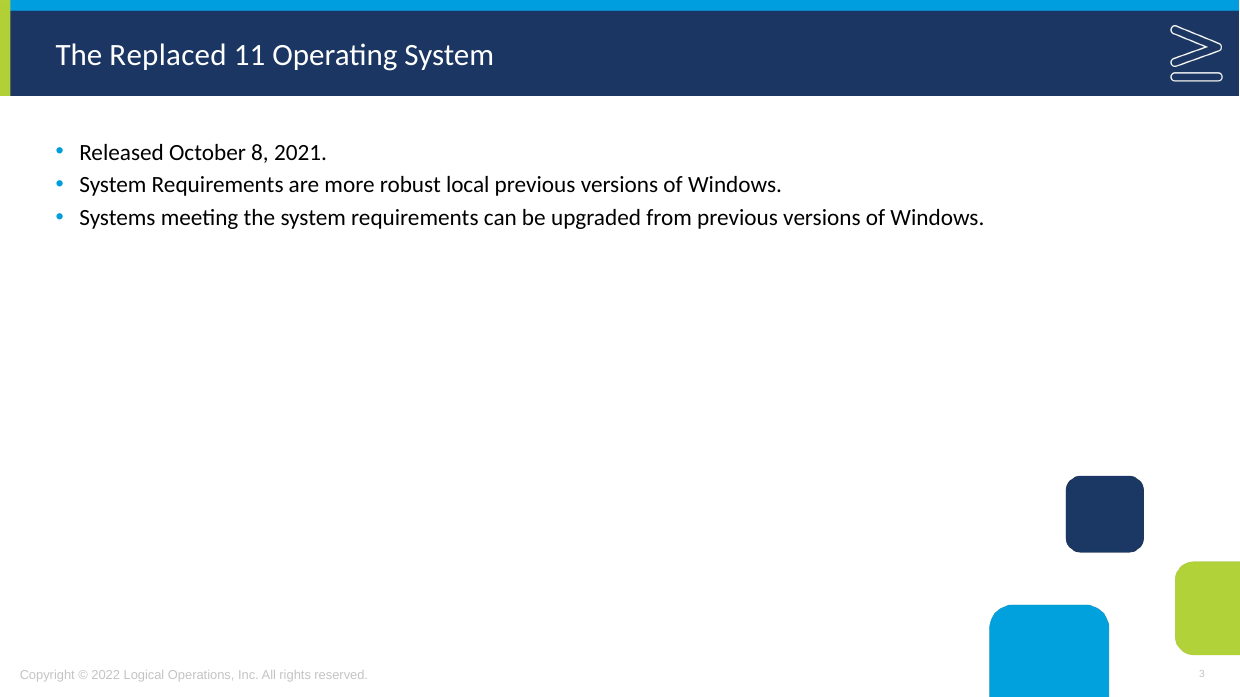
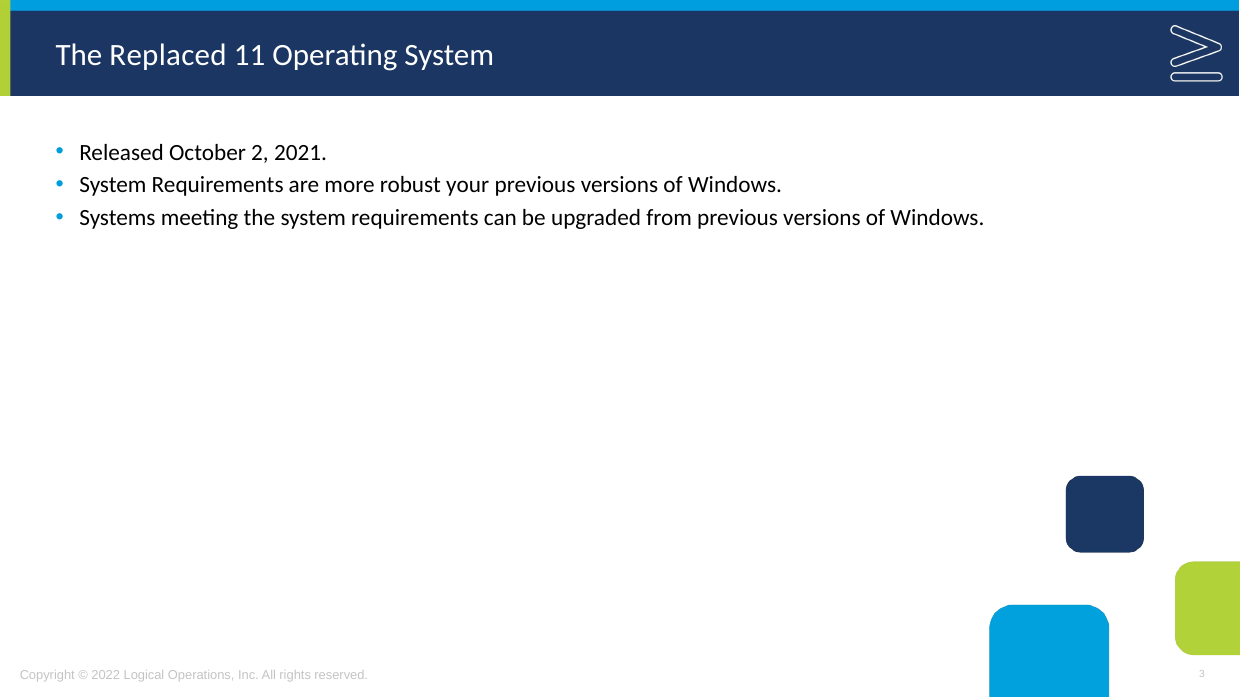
8: 8 -> 2 (260, 153)
local: local -> your (468, 185)
